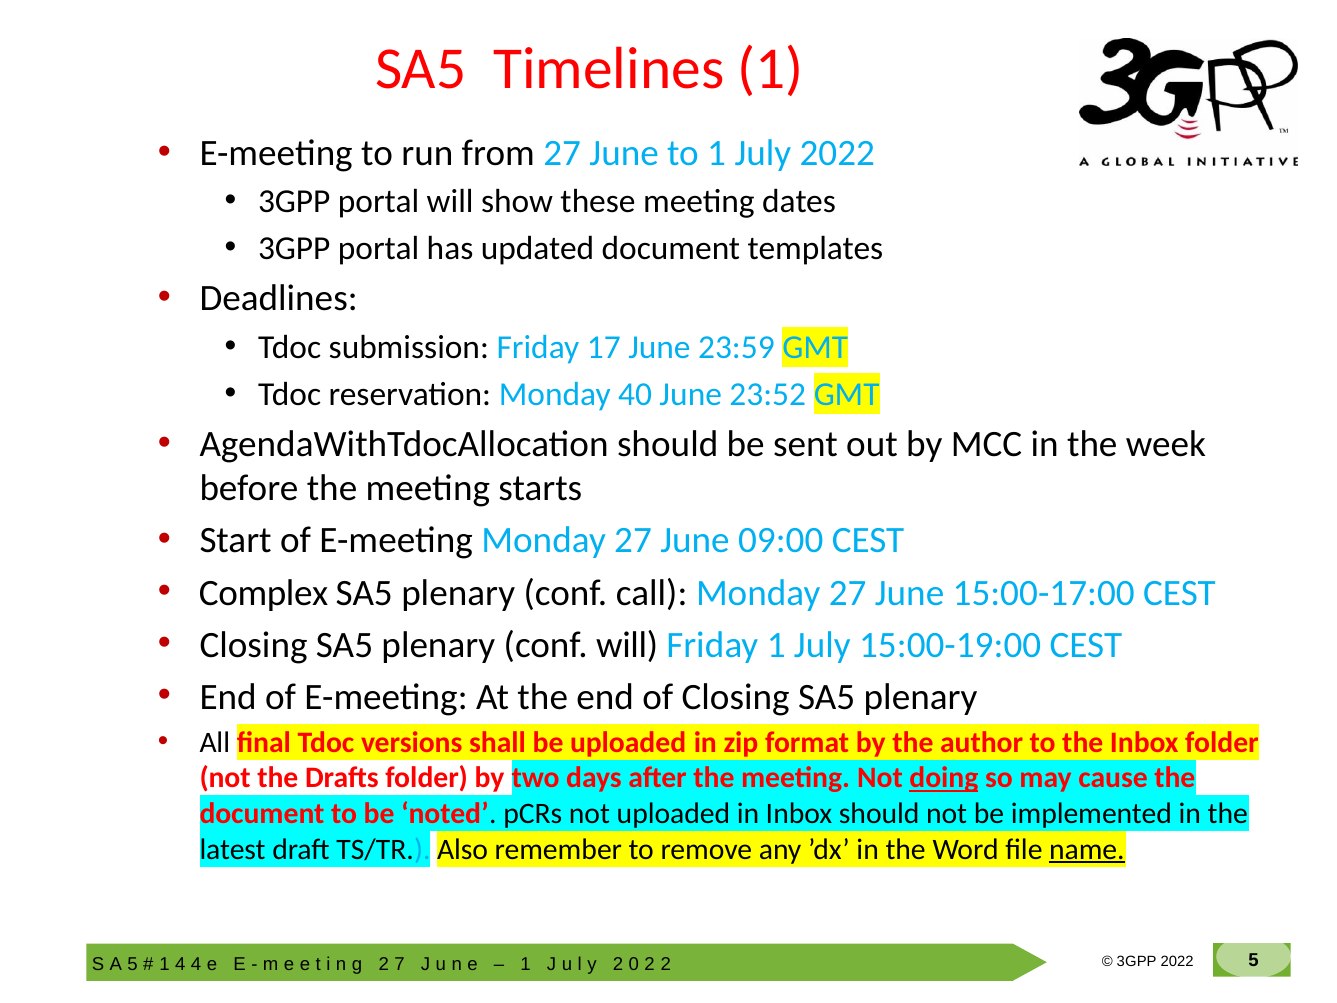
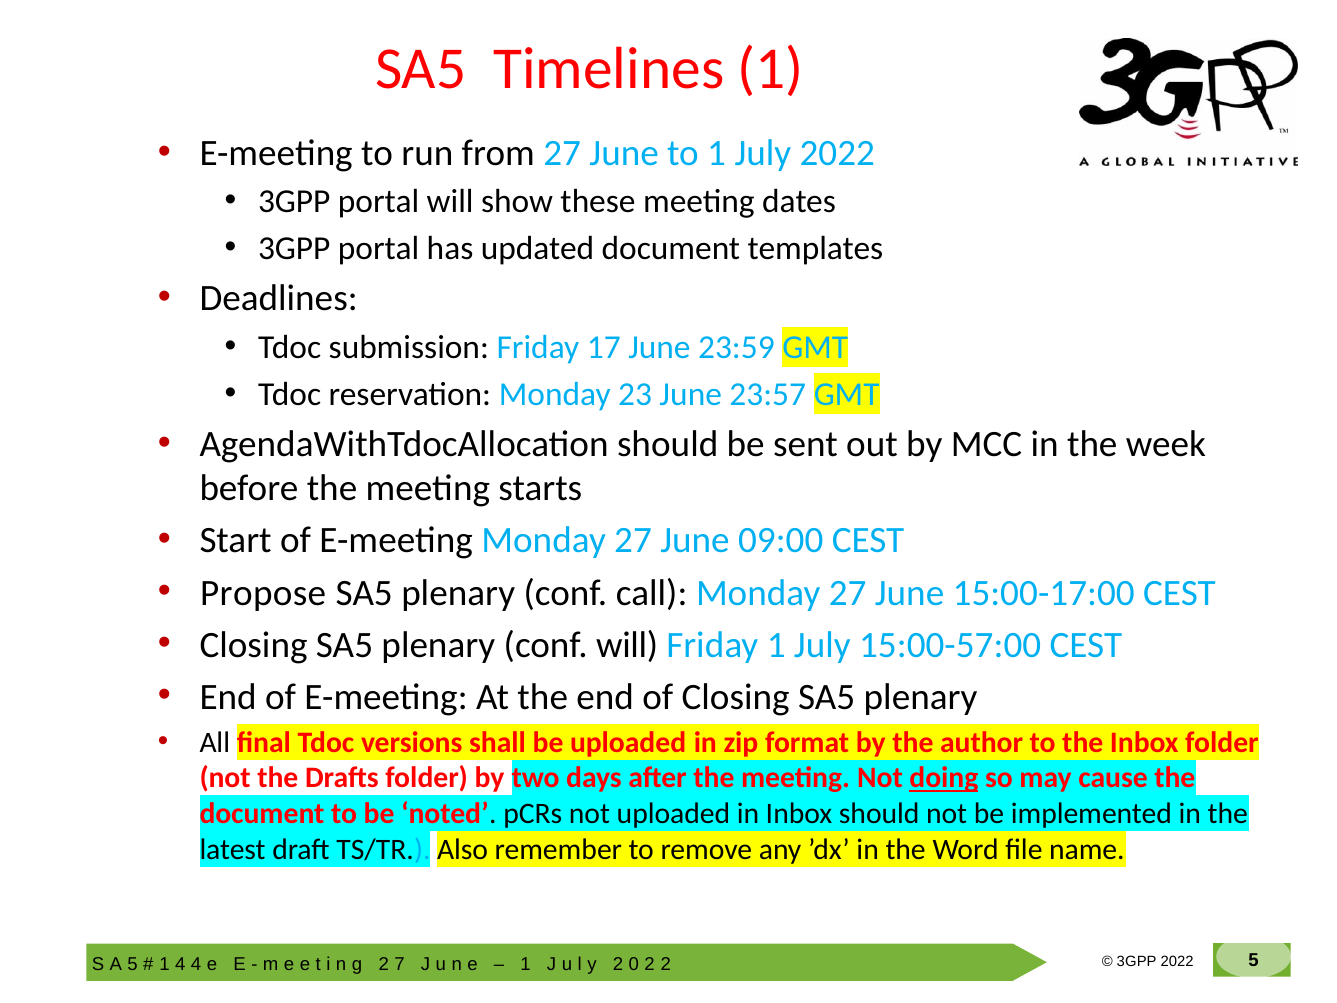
40: 40 -> 23 (635, 394)
23:52: 23:52 -> 23:57 (768, 394)
Complex: Complex -> Propose (263, 593)
15:00-19:00: 15:00-19:00 -> 15:00-57:00 (950, 645)
name underline: present -> none (1087, 849)
